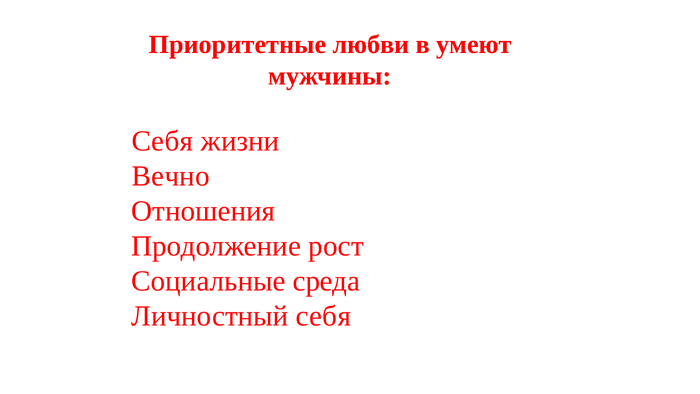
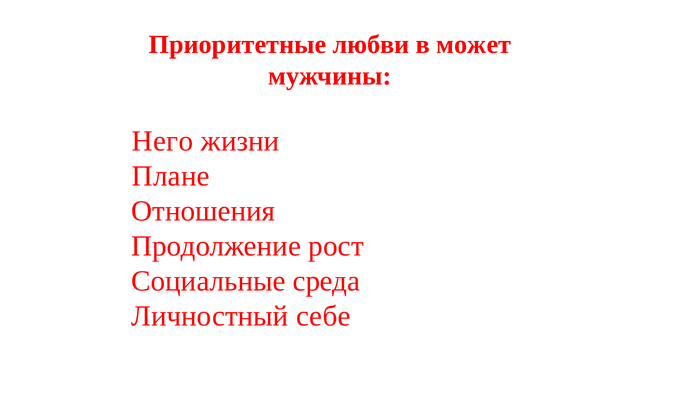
умеют: умеют -> может (474, 45)
Себя: Себя -> Него (162, 141)
Вечно: Вечно -> Плане (171, 176)
Личностный себя: себя -> себе (323, 316)
